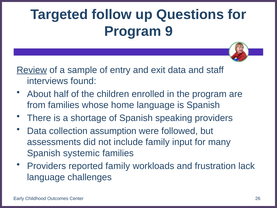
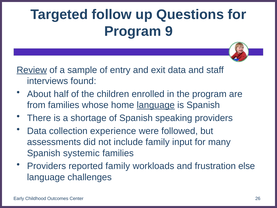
language underline: none -> present (156, 105)
assumption: assumption -> experience (113, 131)
lack: lack -> else (247, 166)
